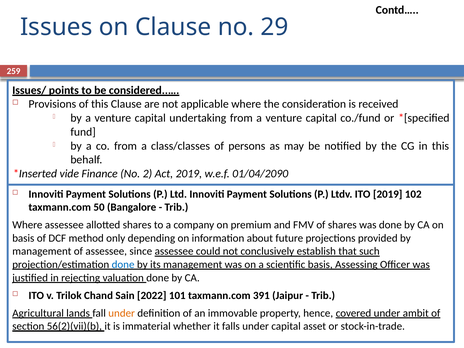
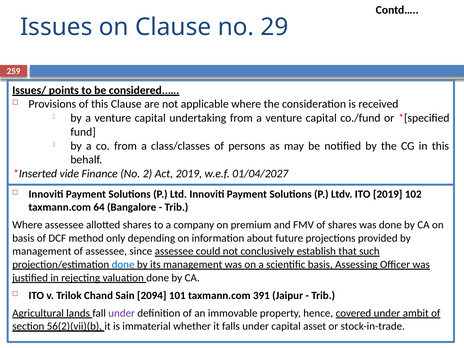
01/04/2090: 01/04/2090 -> 01/04/2027 (260, 174)
50: 50 -> 64 (99, 207)
2022: 2022 -> 2094 (152, 295)
under colour: orange -> purple (122, 313)
